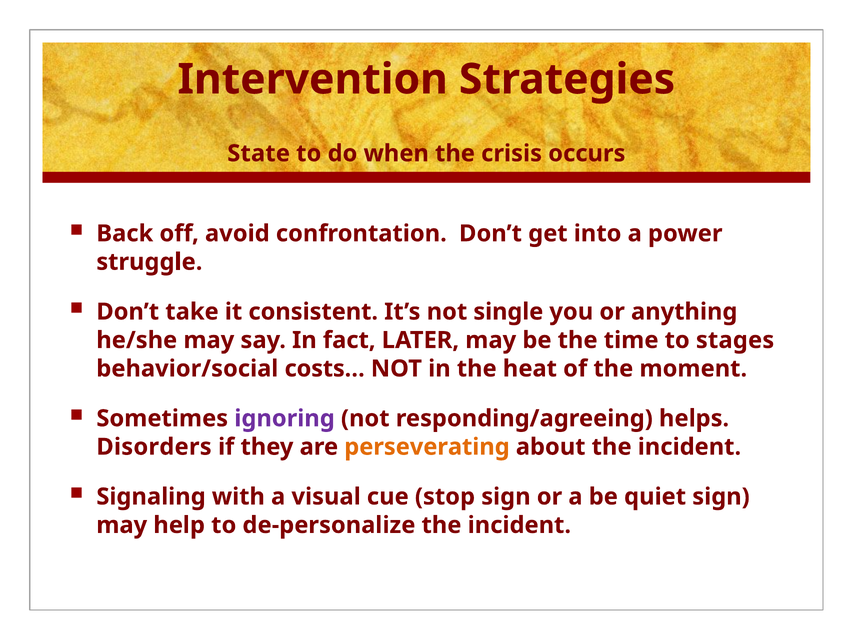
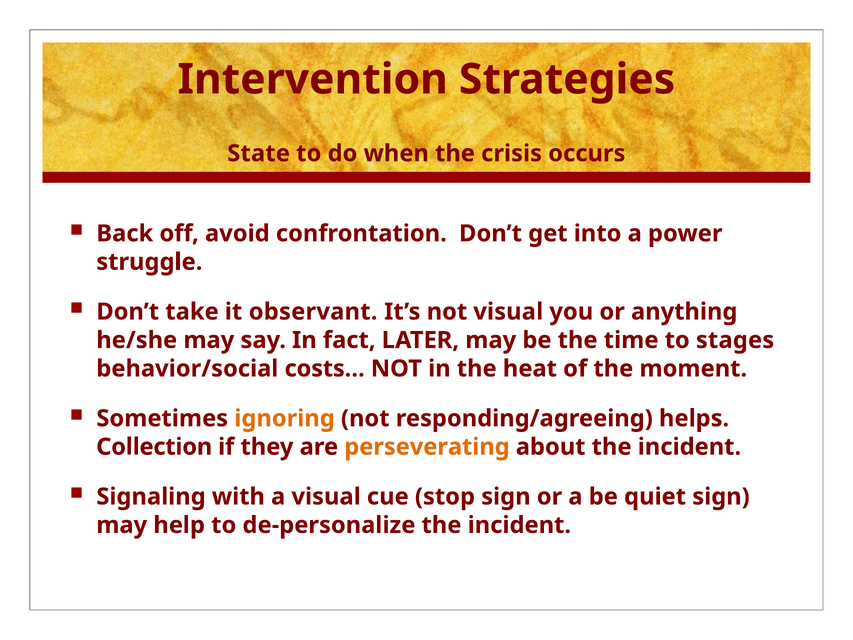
consistent: consistent -> observant (313, 312)
not single: single -> visual (508, 312)
ignoring colour: purple -> orange (285, 418)
Disorders: Disorders -> Collection (154, 447)
